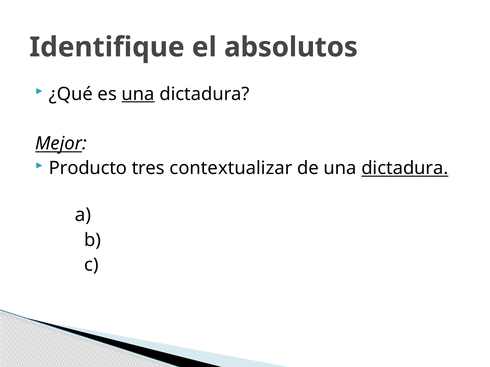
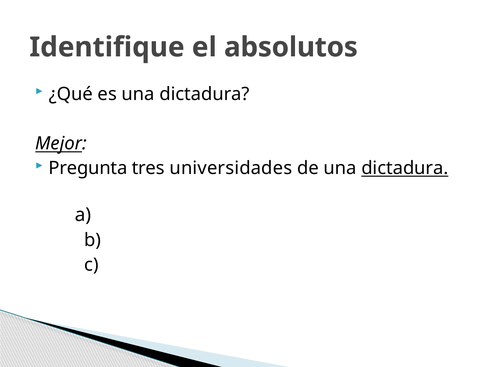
una underline: present -> none (138, 94)
Producto: Producto -> Pregunta (88, 168)
contextualizar: contextualizar -> universidades (231, 168)
